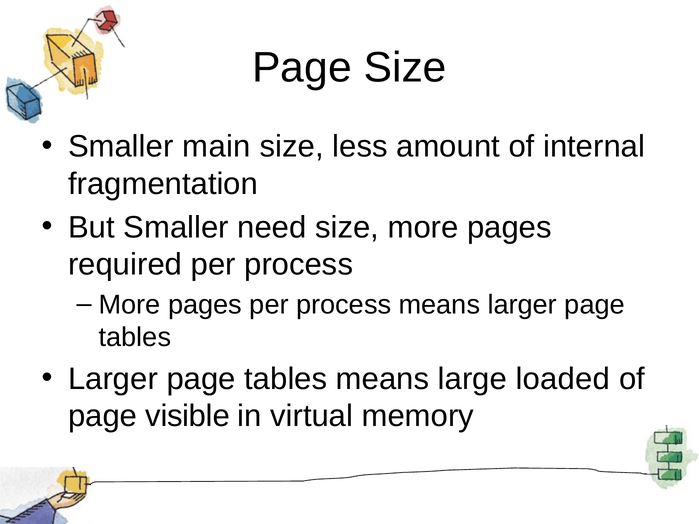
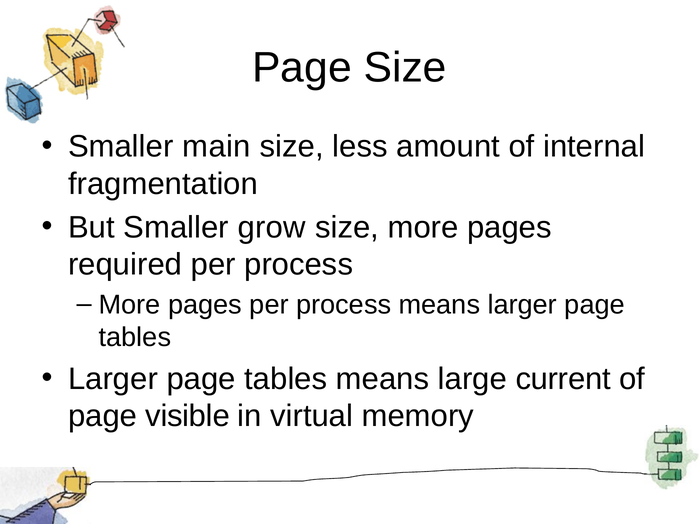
need: need -> grow (272, 227)
loaded: loaded -> current (563, 379)
